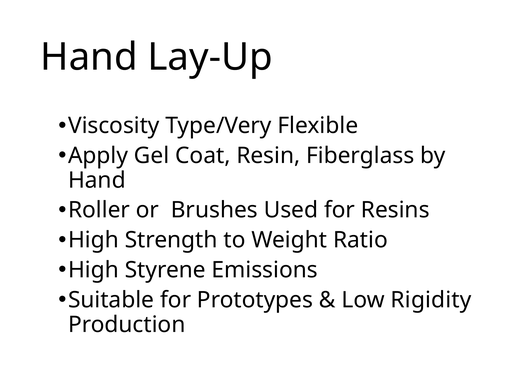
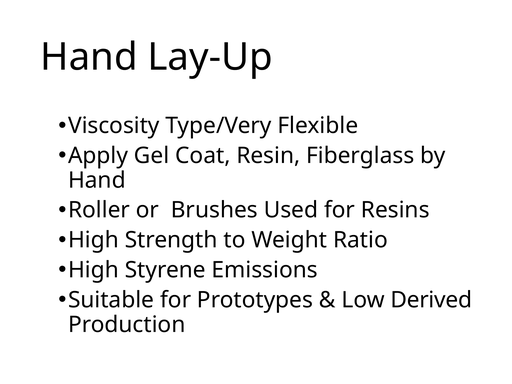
Rigidity: Rigidity -> Derived (431, 300)
